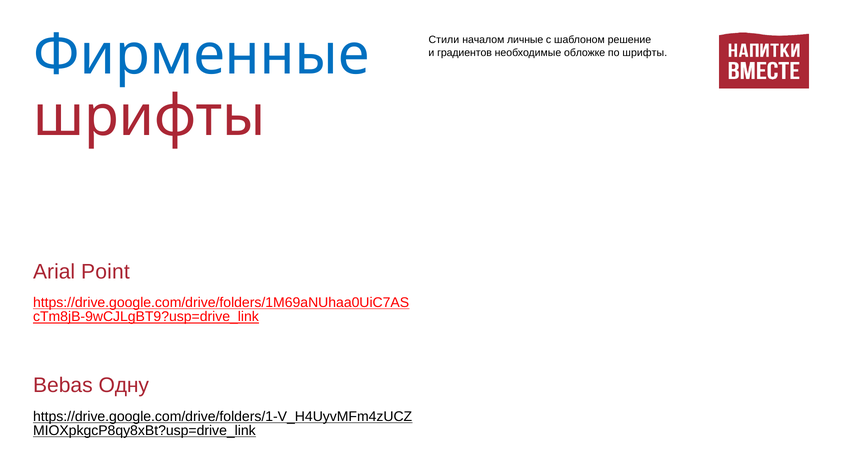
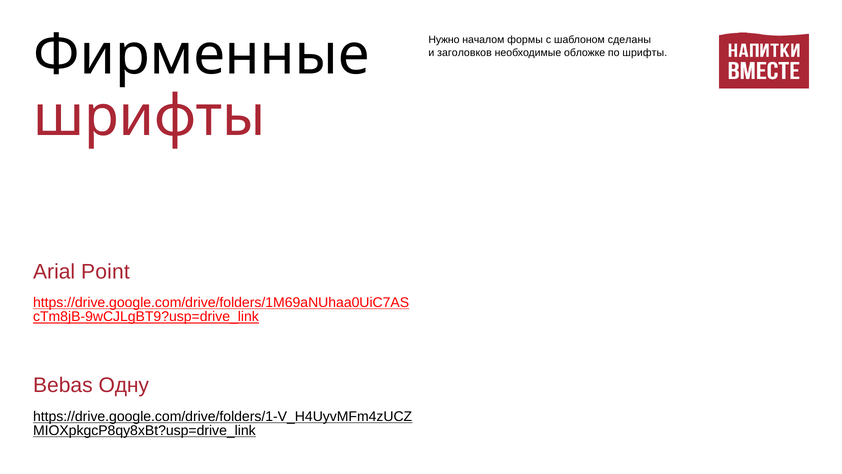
Стили: Стили -> Нужно (444, 40)
личные: личные -> формы (525, 40)
решение: решение -> сделаны (629, 40)
Фирменные colour: blue -> black (201, 55)
градиентов: градиентов -> заголовков (464, 53)
